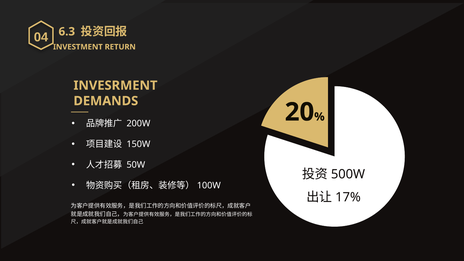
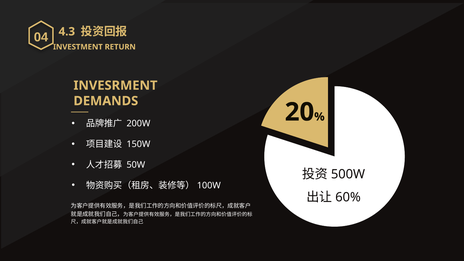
6.3: 6.3 -> 4.3 (67, 32)
17%: 17% -> 60% (348, 197)
